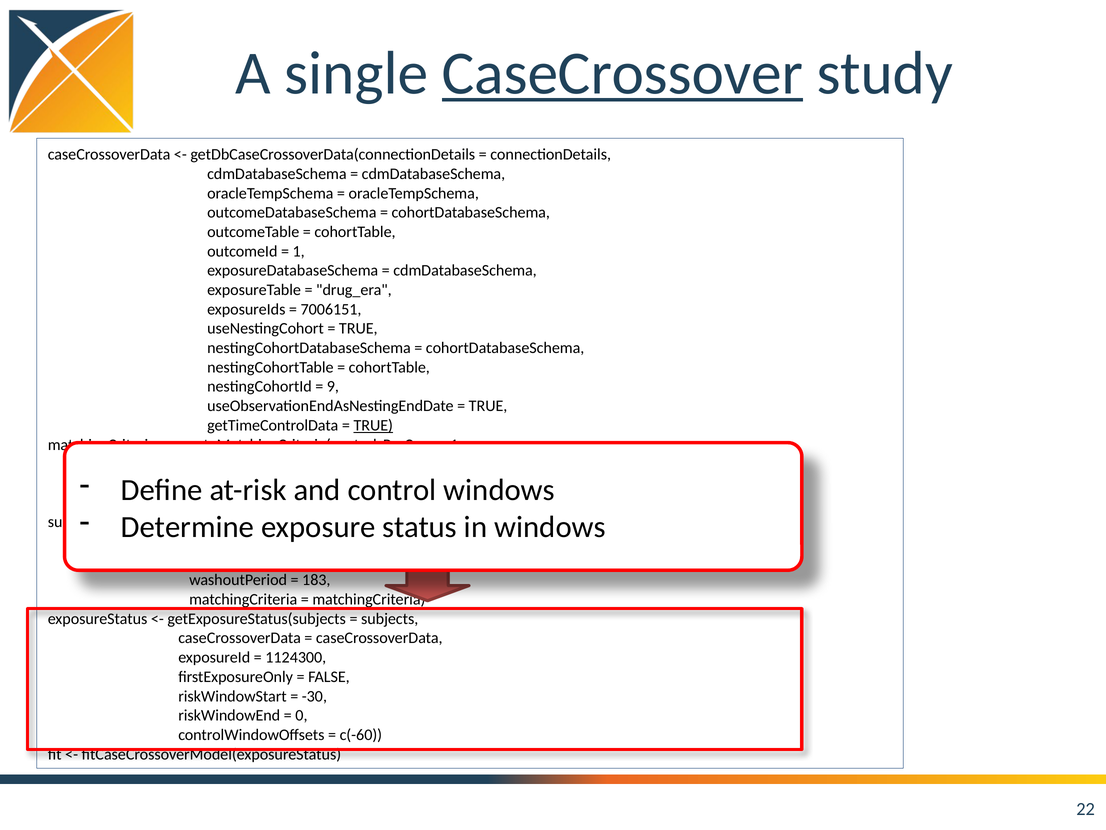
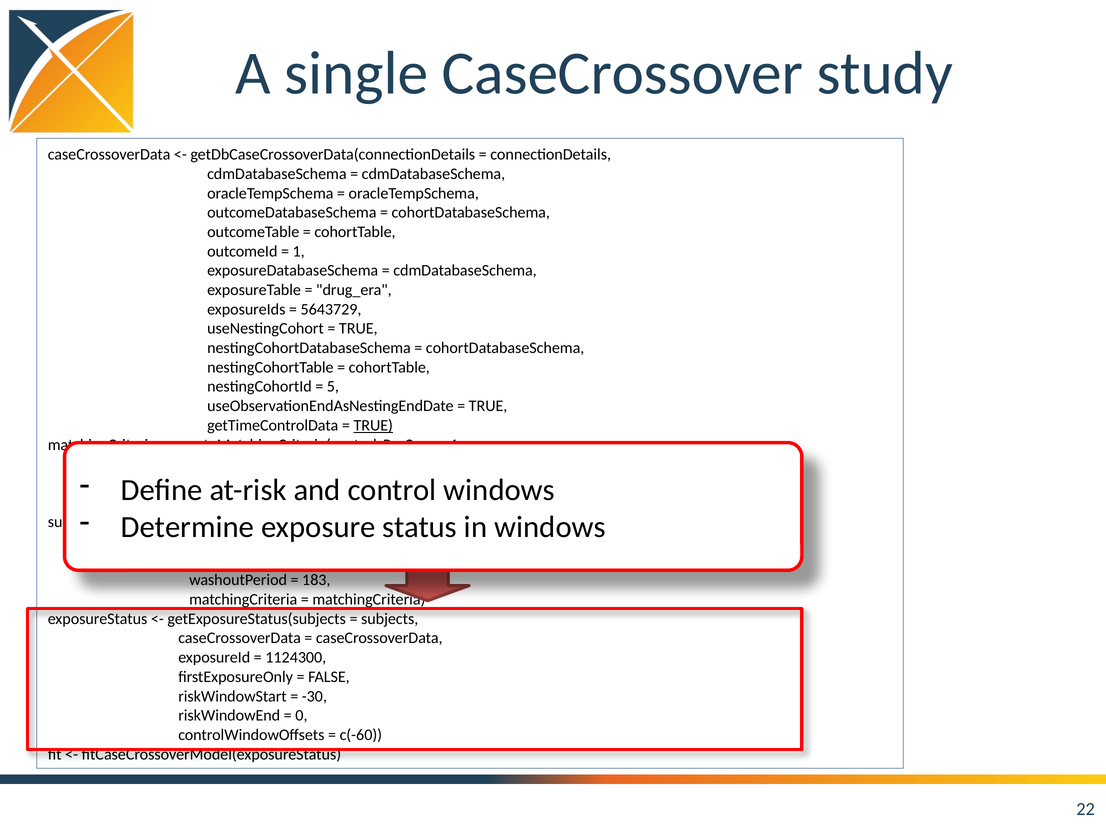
CaseCrossover underline: present -> none (623, 73)
7006151: 7006151 -> 5643729 (331, 309)
9: 9 -> 5 (333, 386)
